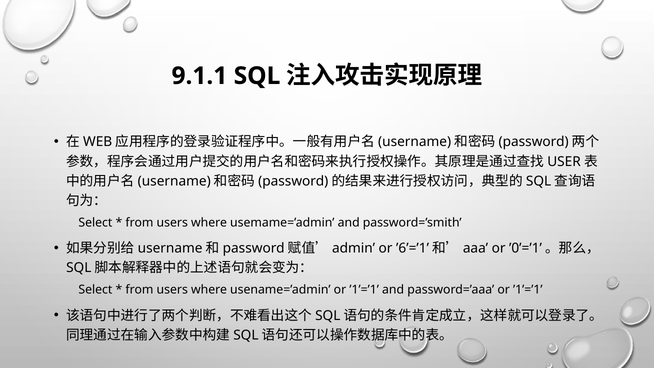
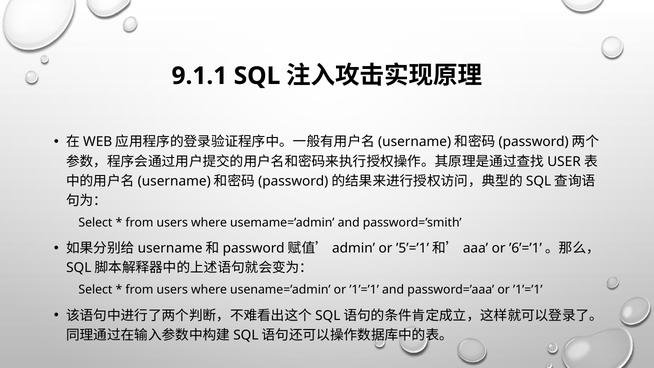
’6’=’1: ’6’=’1 -> ’5’=’1 (413, 248)
’0’=’1: ’0’=’1 -> ’6’=’1 (526, 248)
